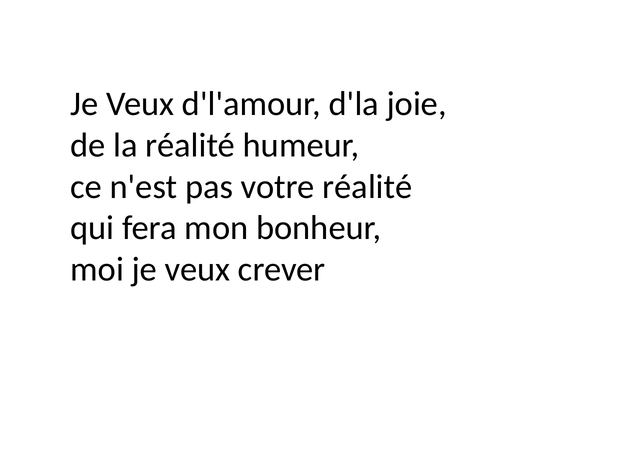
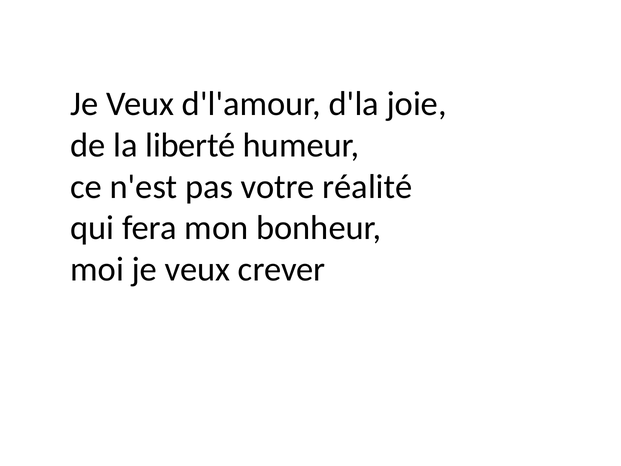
la réalité: réalité -> liberté (190, 145)
